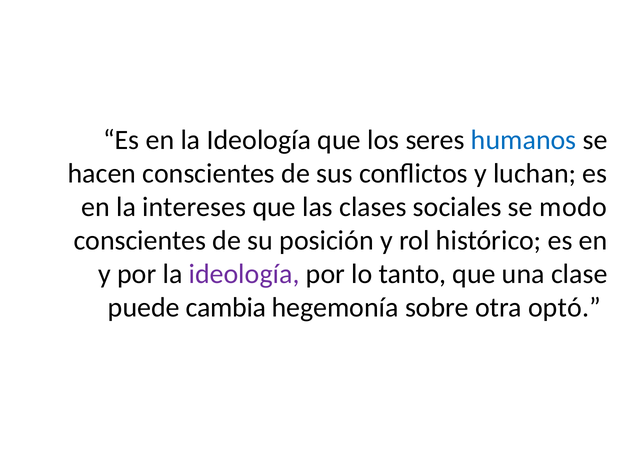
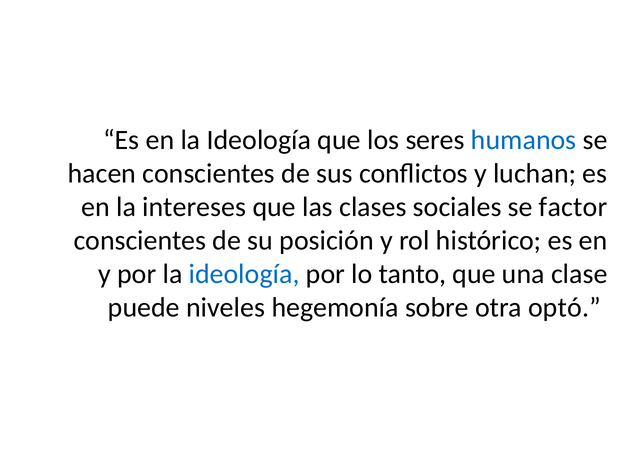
modo: modo -> factor (573, 207)
ideología colour: purple -> blue (244, 274)
cambia: cambia -> niveles (226, 308)
